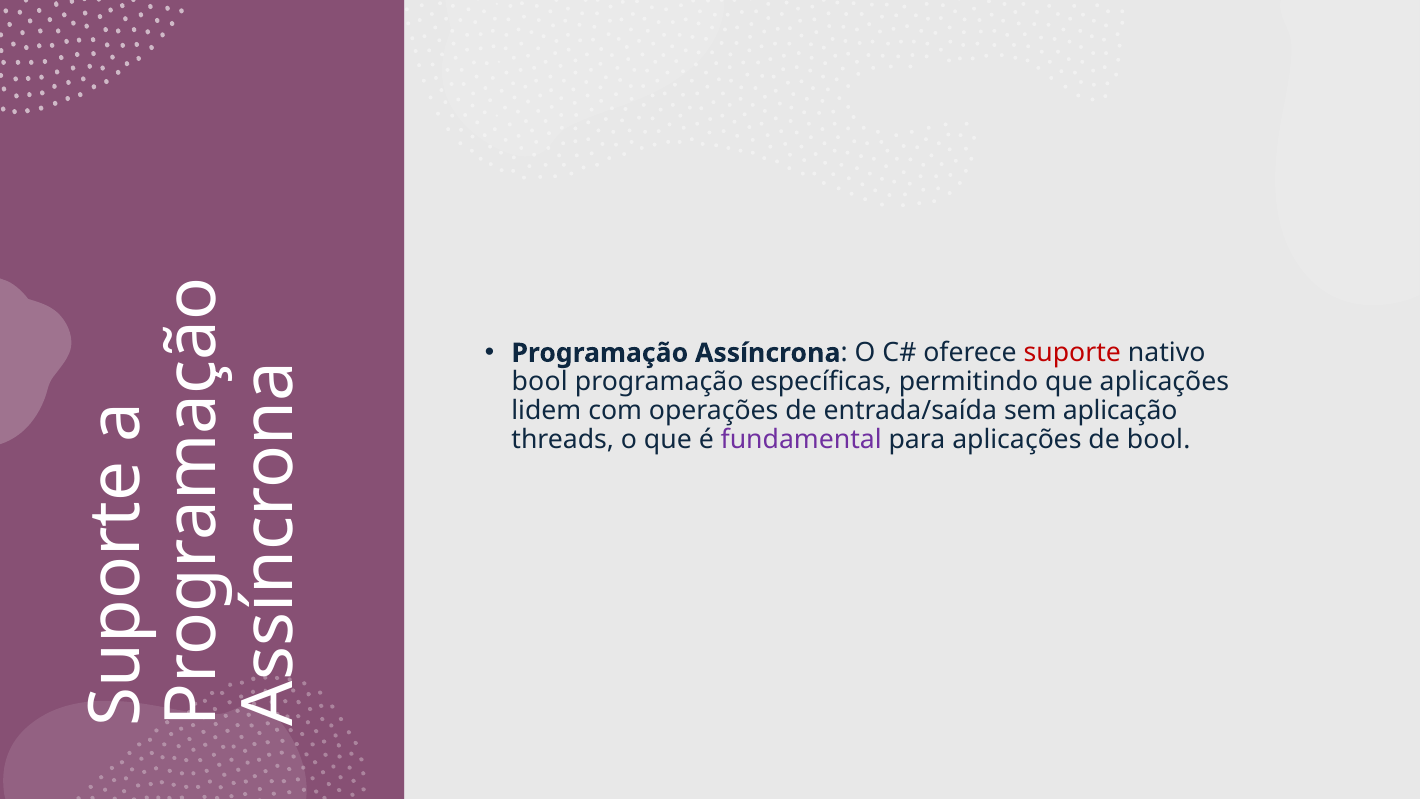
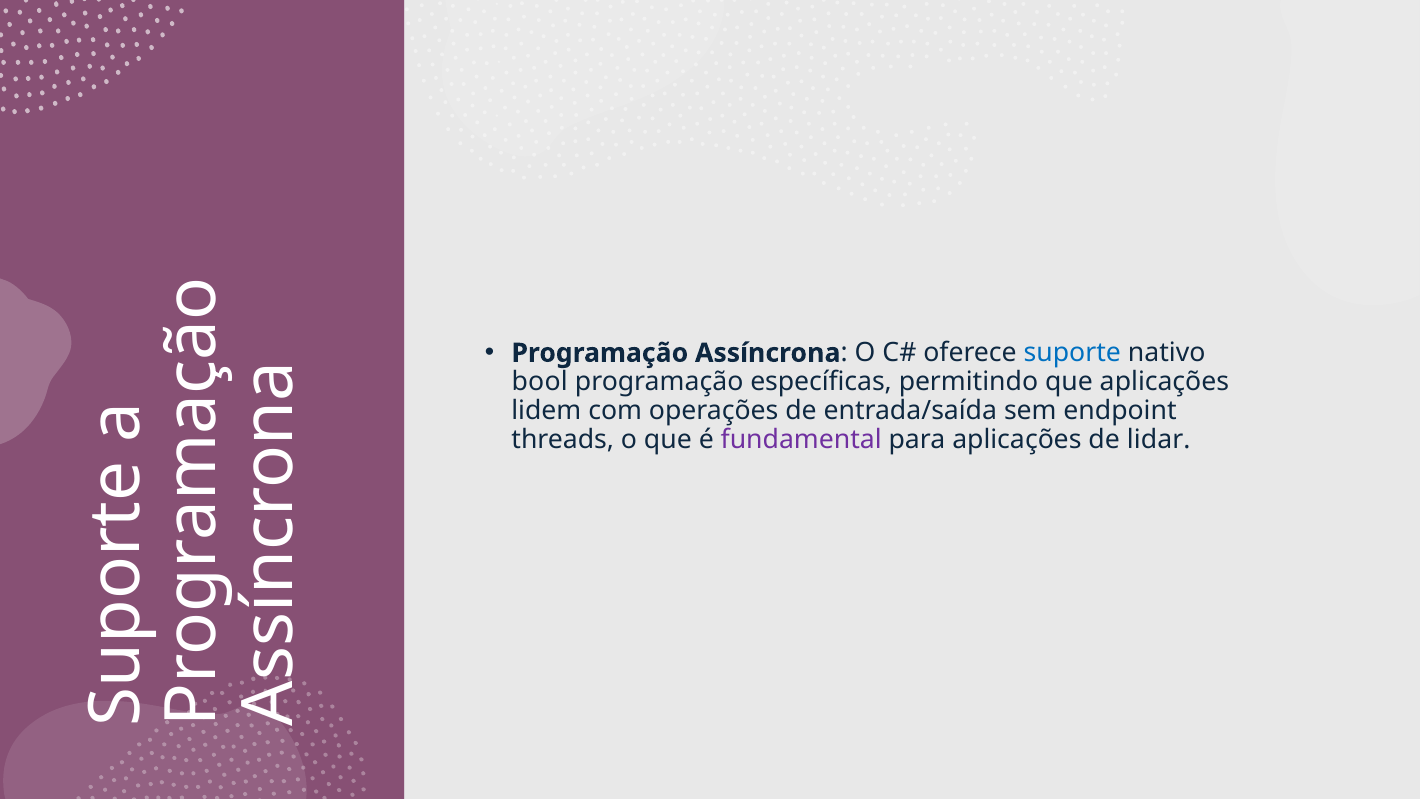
suporte colour: red -> blue (1072, 353)
aplicação: aplicação -> endpoint (1120, 410)
de bool: bool -> lidar (1159, 439)
